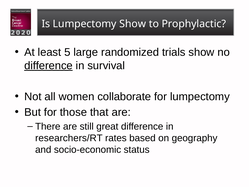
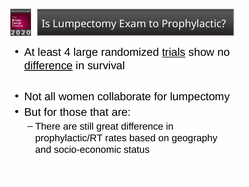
Lumpectomy Show: Show -> Exam (133, 24)
5: 5 -> 4 (67, 52)
trials underline: none -> present (174, 52)
researchers/RT: researchers/RT -> prophylactic/RT (69, 138)
